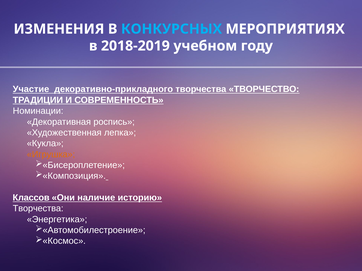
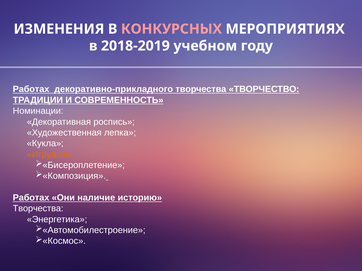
КОНКУРСНЫХ colour: light blue -> pink (171, 29)
Участие: Участие -> Работах (31, 89)
Классов: Классов -> Работах (31, 198)
